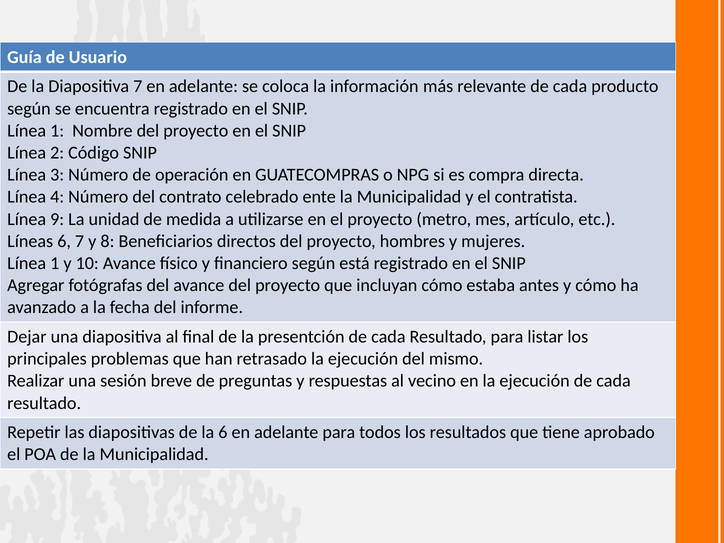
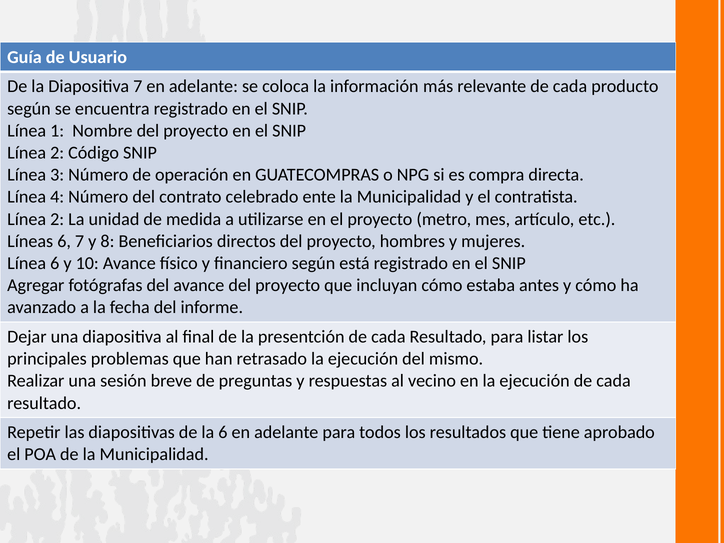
9: 9 -> 2 (57, 219)
1: 1 -> 6 (55, 263)
